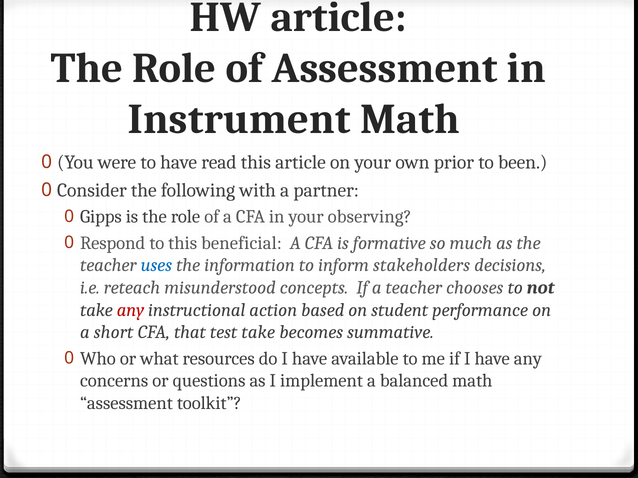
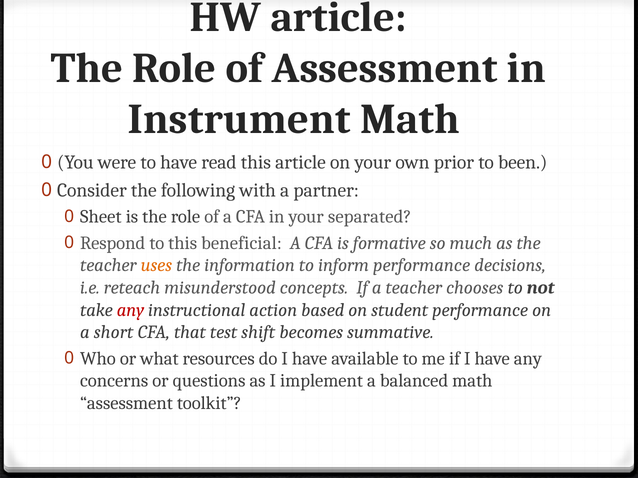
Gipps: Gipps -> Sheet (101, 217)
observing: observing -> separated (370, 217)
uses colour: blue -> orange (156, 266)
inform stakeholders: stakeholders -> performance (422, 266)
test take: take -> shift (258, 333)
